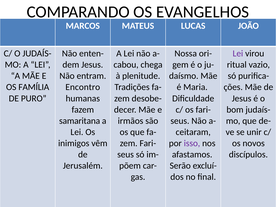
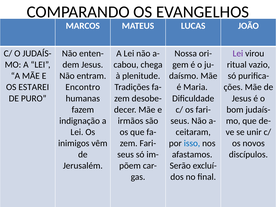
FAMÍLIA: FAMÍLIA -> ESTAREI (34, 87)
samaritana: samaritana -> indignação (80, 121)
isso colour: purple -> blue (192, 143)
